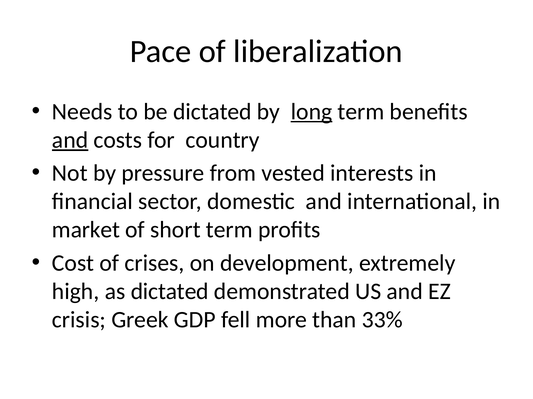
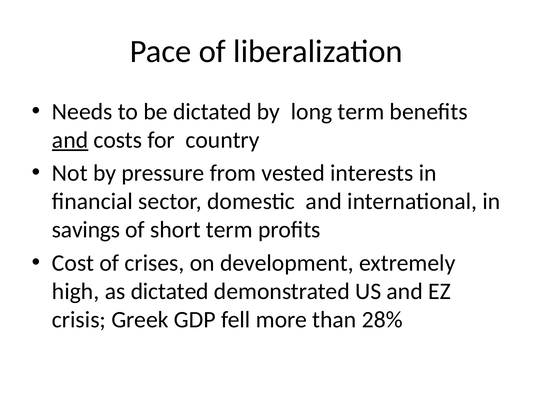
long underline: present -> none (312, 112)
market: market -> savings (86, 230)
33%: 33% -> 28% (382, 320)
